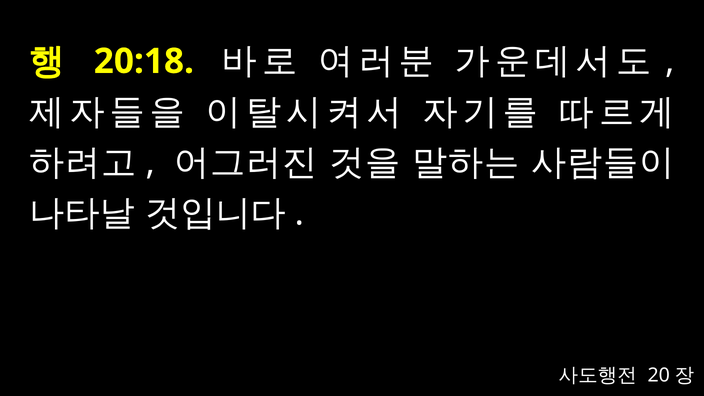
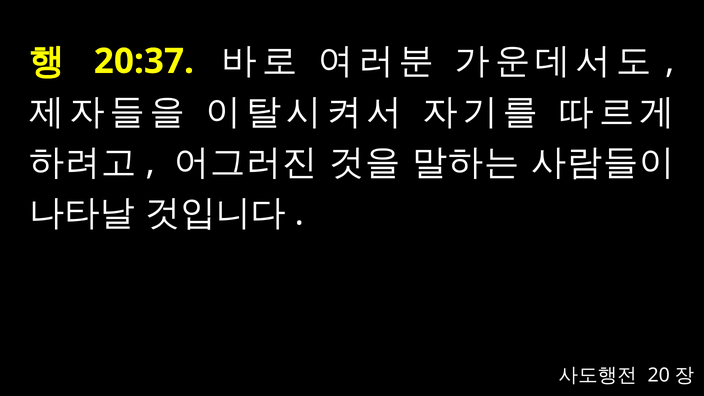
20:18: 20:18 -> 20:37 (144, 61)
